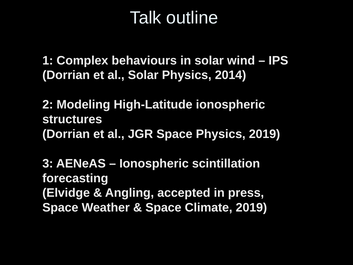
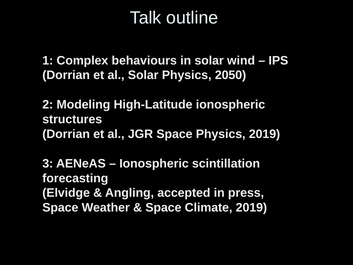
2014: 2014 -> 2050 (231, 75)
